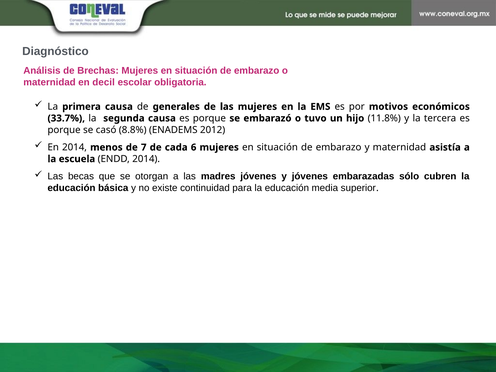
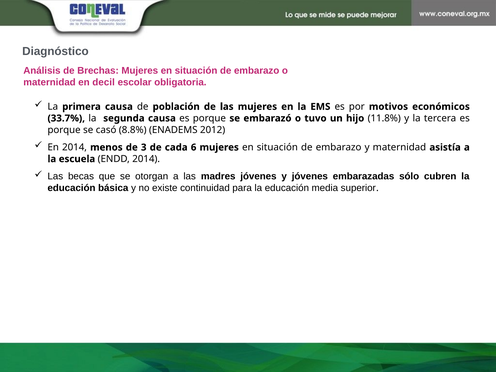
generales: generales -> población (176, 107)
7: 7 -> 3 (144, 147)
